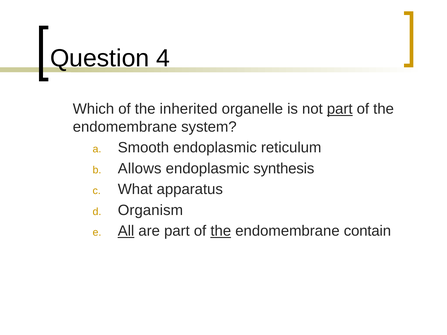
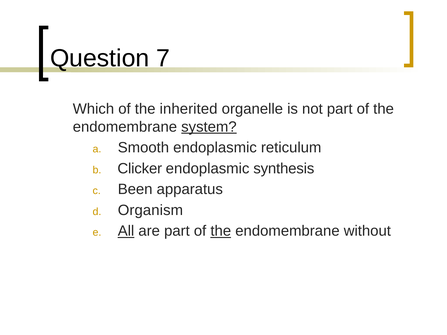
4: 4 -> 7 (163, 58)
part underline: present -> none (340, 109)
system underline: none -> present (209, 127)
Allows: Allows -> Clicker (140, 169)
What: What -> Been (135, 190)
contain: contain -> without (367, 231)
